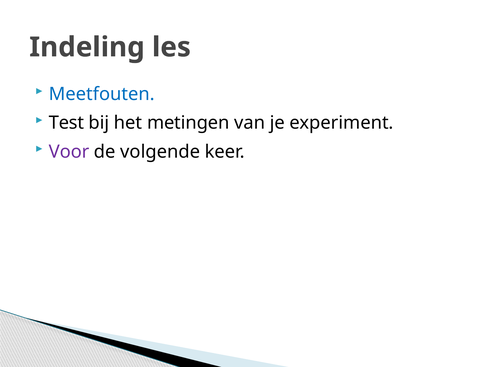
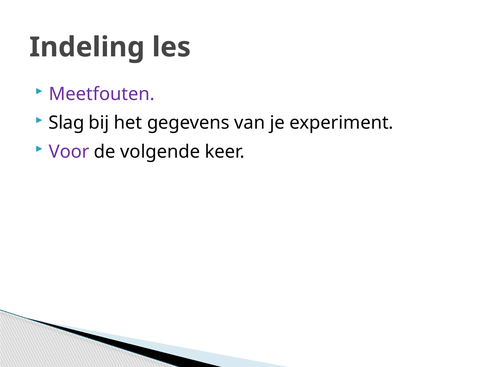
Meetfouten colour: blue -> purple (102, 94)
Test: Test -> Slag (66, 123)
metingen: metingen -> gegevens (188, 123)
